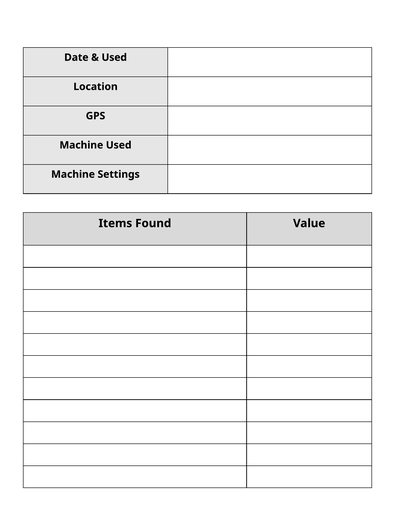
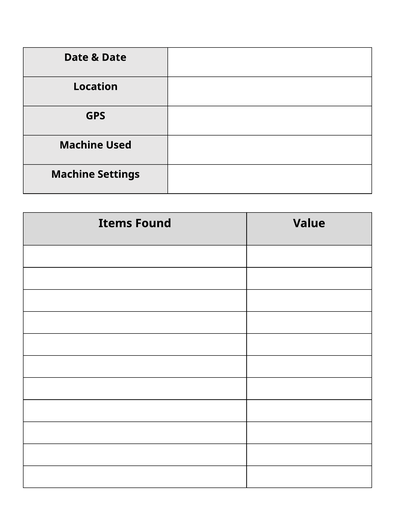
Used: Used -> Date (114, 57)
